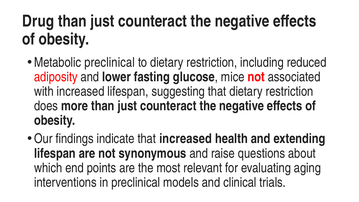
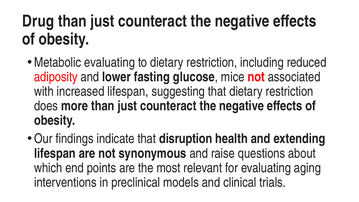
Metabolic preclinical: preclinical -> evaluating (110, 62)
that increased: increased -> disruption (186, 139)
